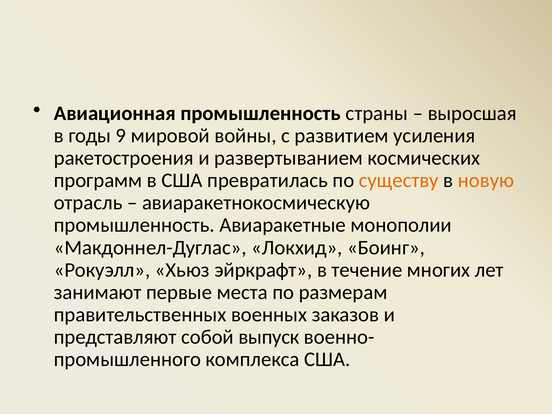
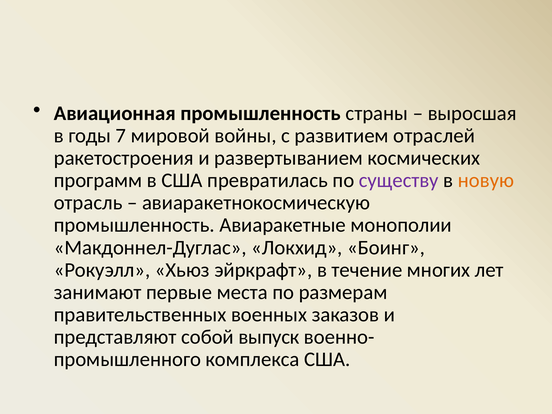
9: 9 -> 7 (121, 136)
усиления: усиления -> отраслей (434, 136)
существу colour: orange -> purple (399, 180)
